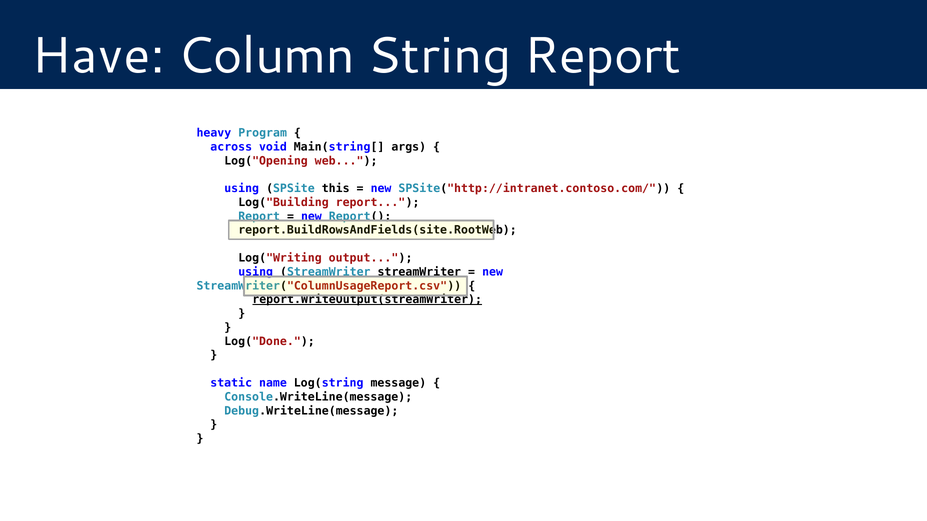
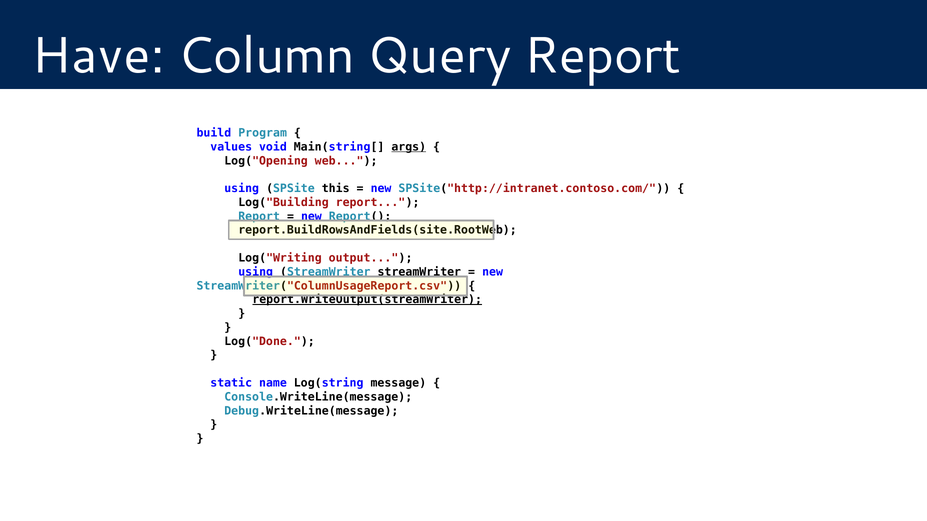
String: String -> Query (440, 56)
heavy: heavy -> build (214, 133)
across: across -> values (231, 147)
args underline: none -> present (409, 147)
